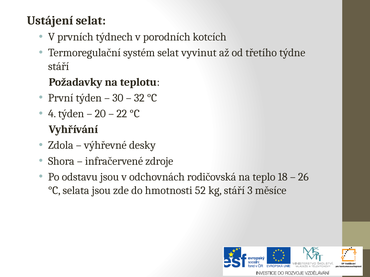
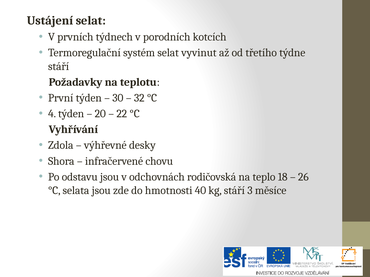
zdroje: zdroje -> chovu (159, 161)
52: 52 -> 40 (200, 191)
